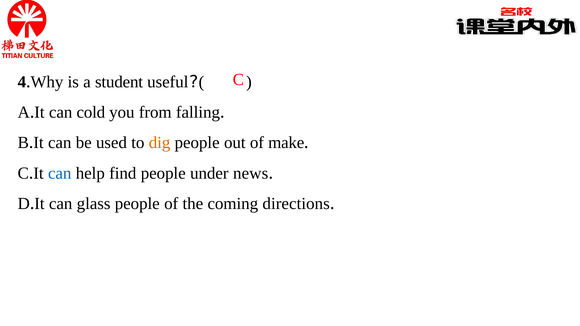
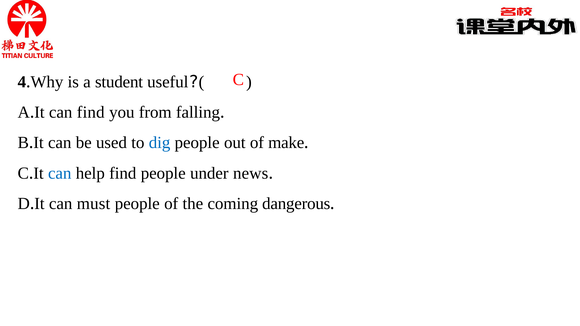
can cold: cold -> find (91, 112)
dig colour: orange -> blue (160, 143)
glass: glass -> must (94, 204)
directions: directions -> dangerous (296, 204)
